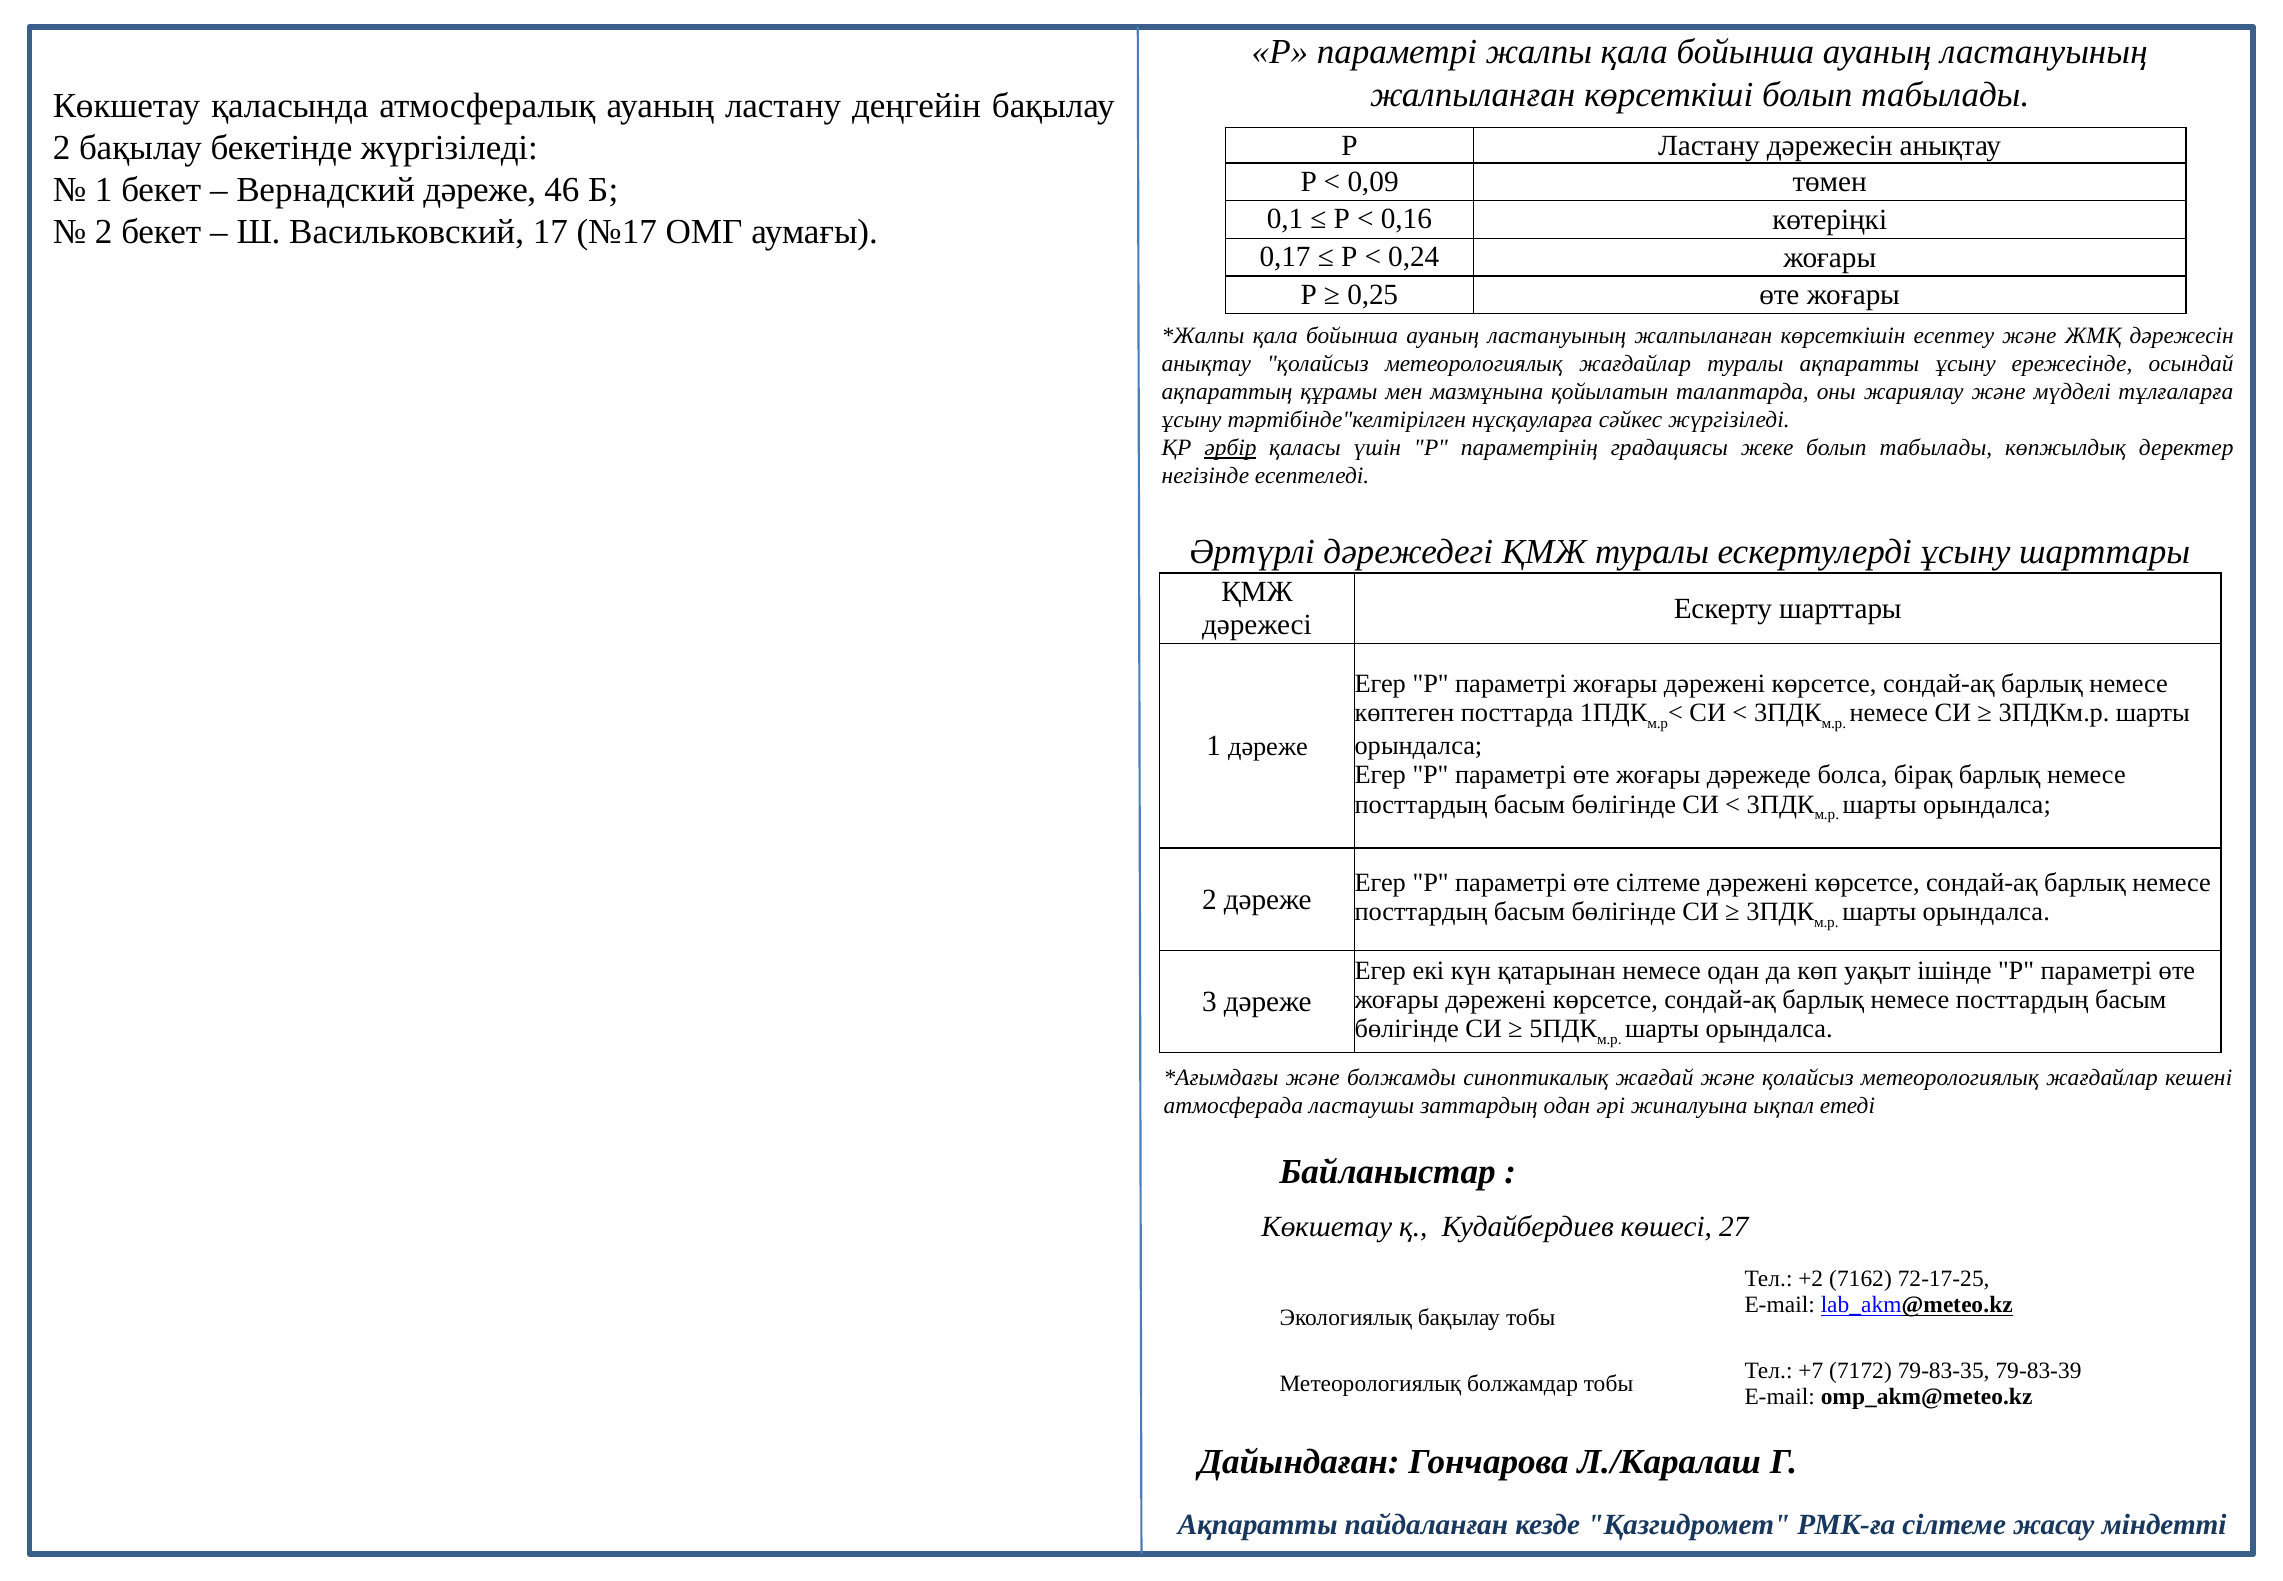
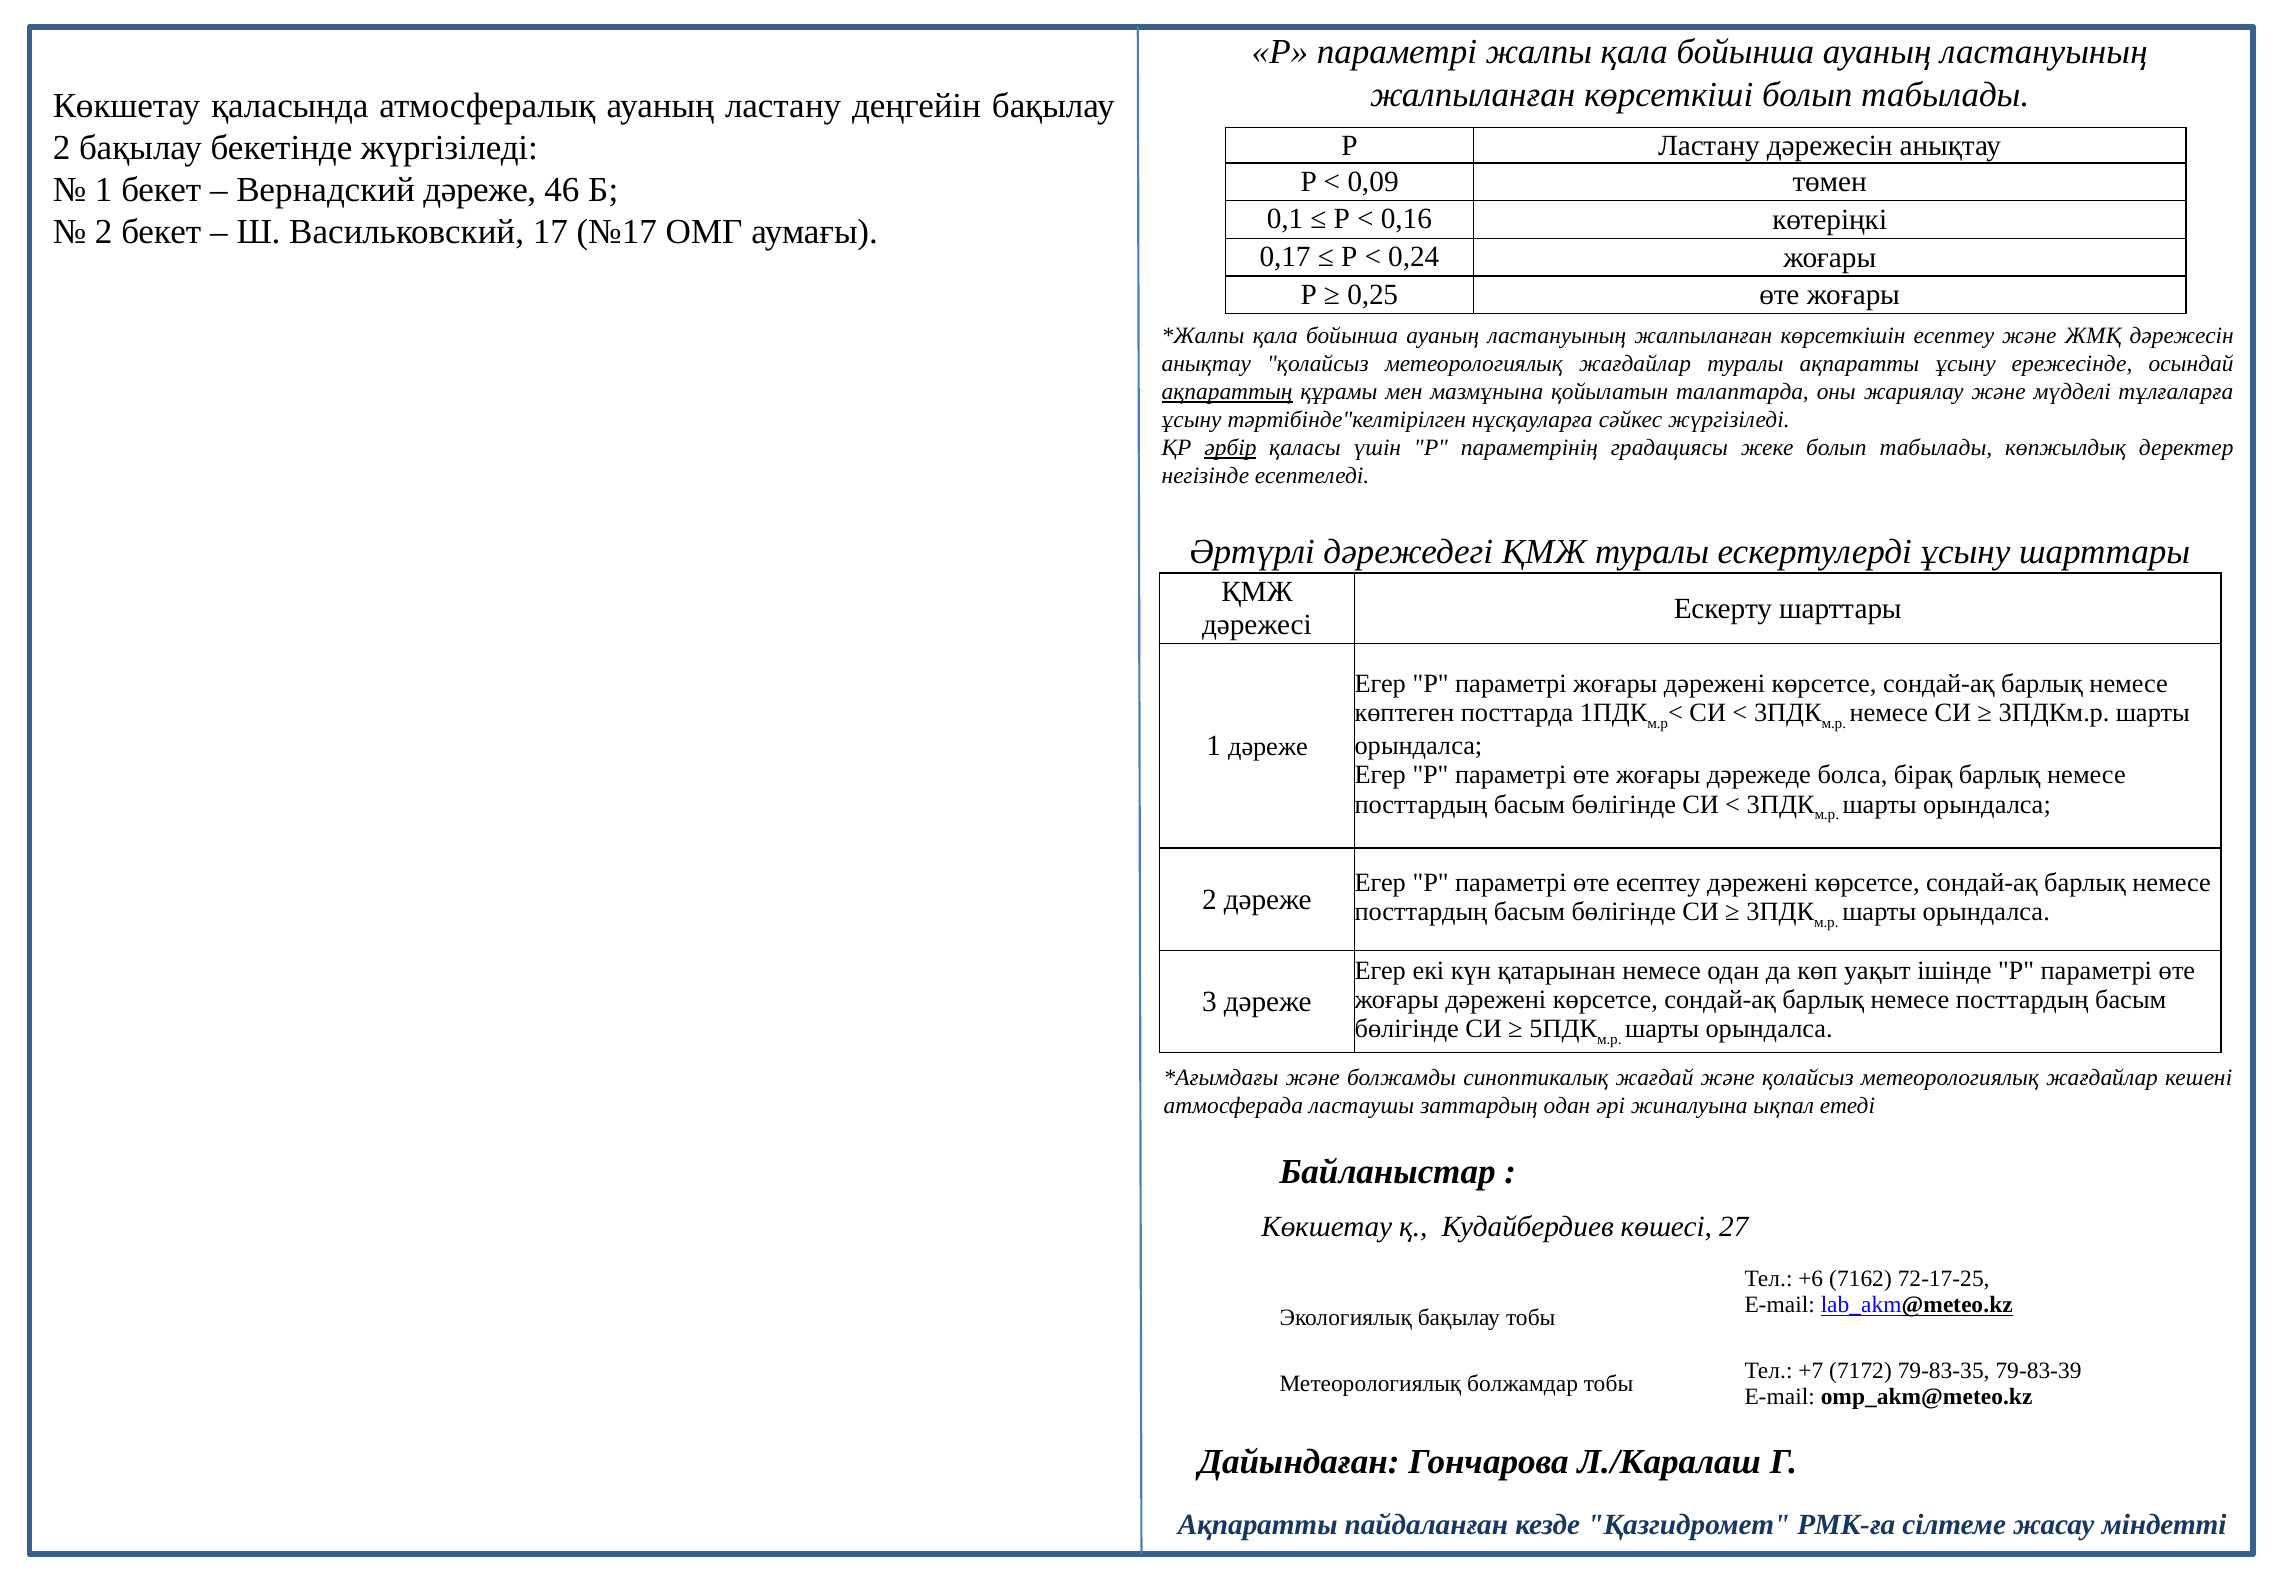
ақпараттың underline: none -> present (1227, 392)
өте сілтеме: сілтеме -> есептеу (1658, 883)
+2: +2 -> +6 (1811, 1279)
